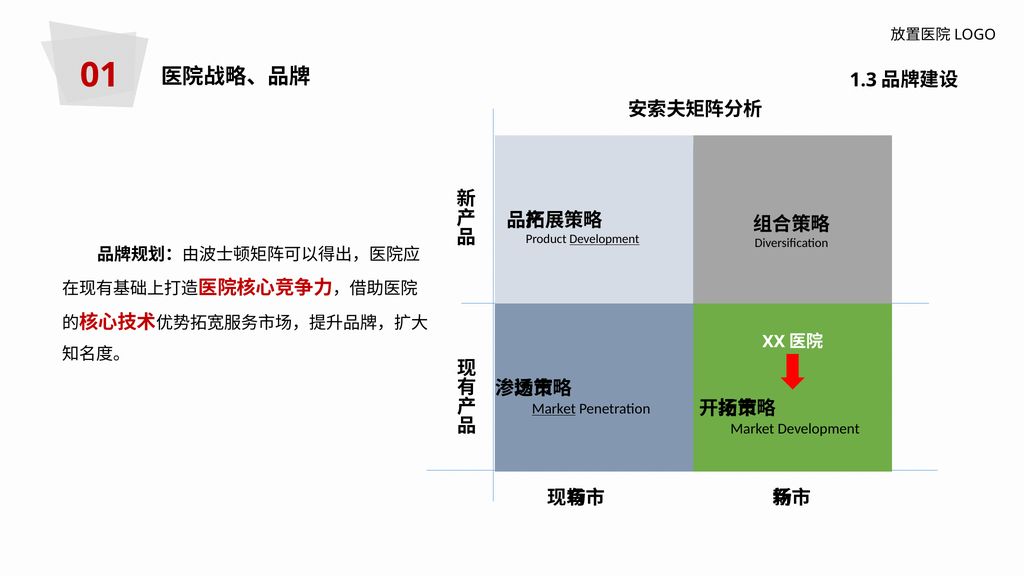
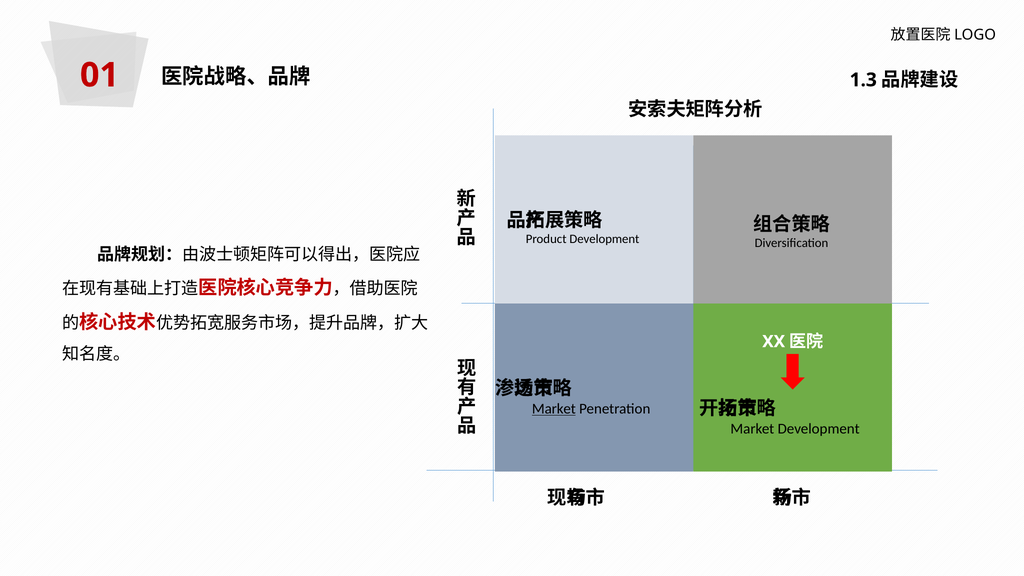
Development underline: present -> none (604, 239)
